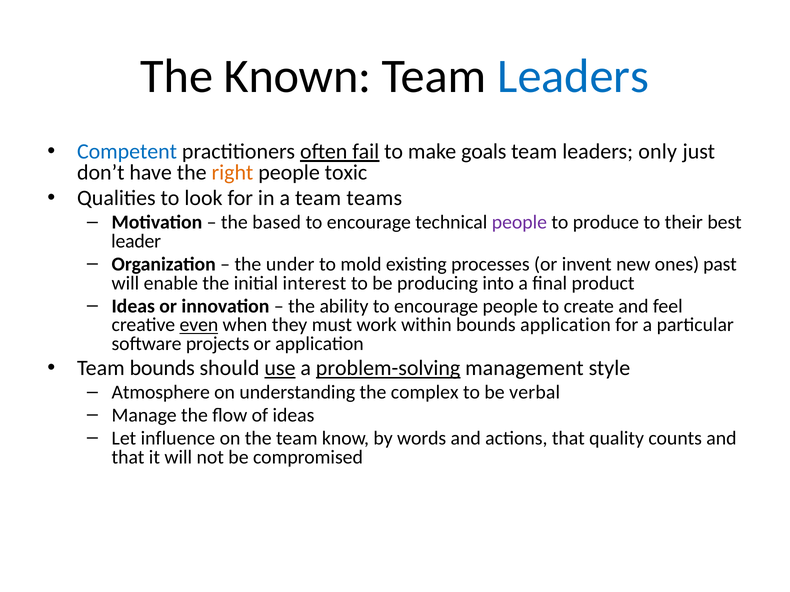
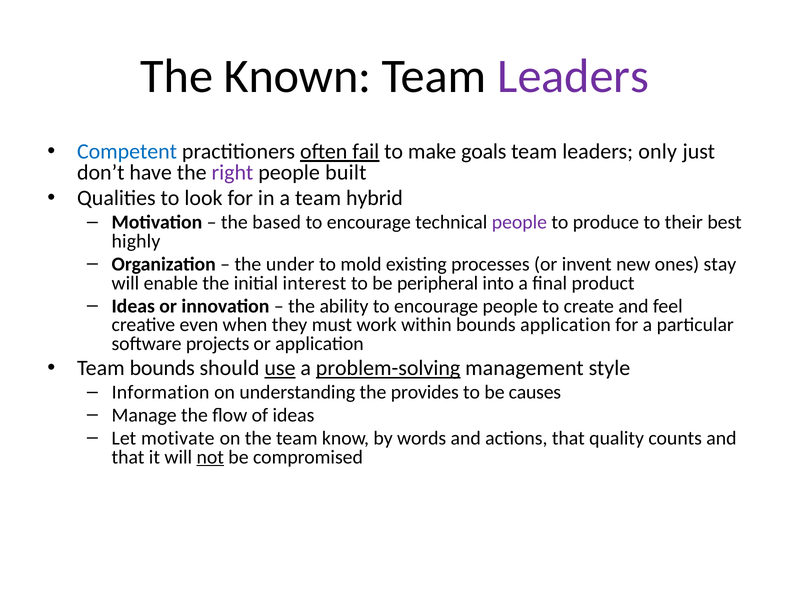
Leaders colour: blue -> purple (573, 76)
right colour: orange -> purple (232, 173)
toxic: toxic -> built (346, 173)
teams: teams -> hybrid (374, 198)
leader: leader -> highly (136, 241)
past: past -> stay (720, 264)
producing: producing -> peripheral (438, 283)
even underline: present -> none (199, 325)
Atmosphere: Atmosphere -> Information (161, 393)
complex: complex -> provides (425, 393)
verbal: verbal -> causes (535, 393)
influence: influence -> motivate (178, 438)
not underline: none -> present (210, 457)
